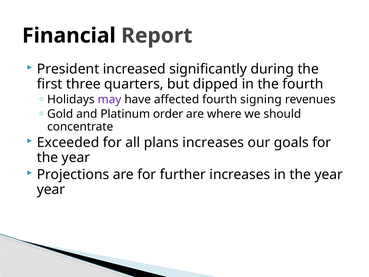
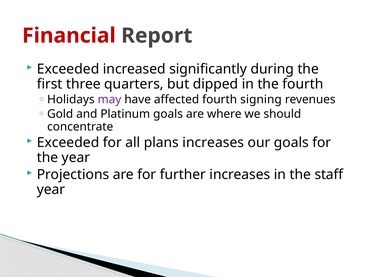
Financial colour: black -> red (69, 36)
President: President -> Exceeded (68, 69)
Platinum order: order -> goals (168, 114)
in the year: year -> staff (329, 174)
